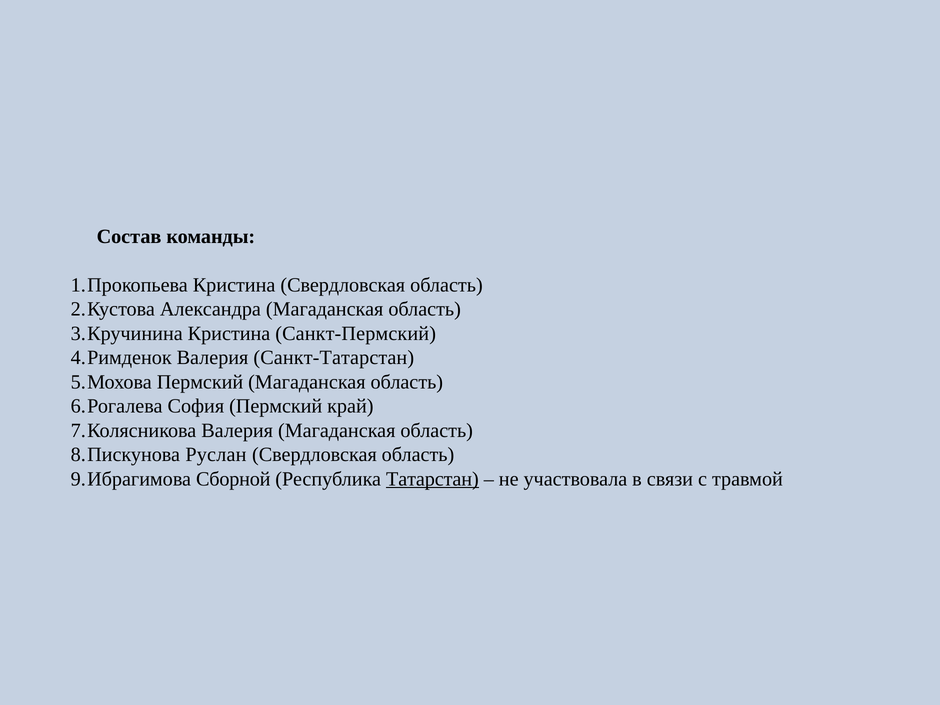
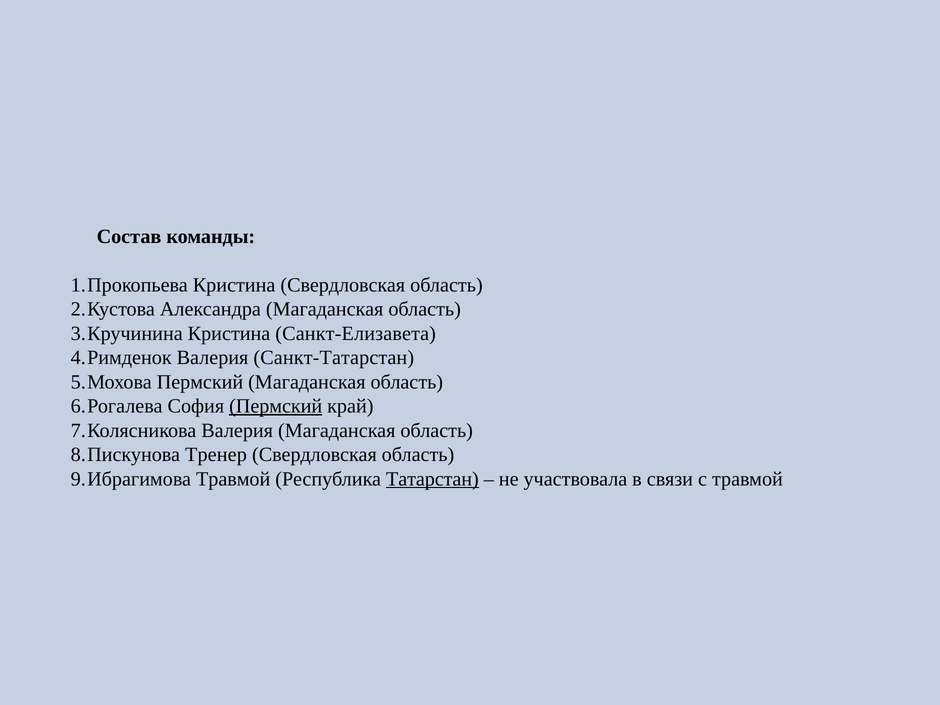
Санкт-Пермский: Санкт-Пермский -> Санкт-Елизавета (356, 333)
Пермский underline: none -> present (276, 406)
Руслан: Руслан -> Тренер (216, 455)
Сборной: Сборной -> Травмой (233, 479)
